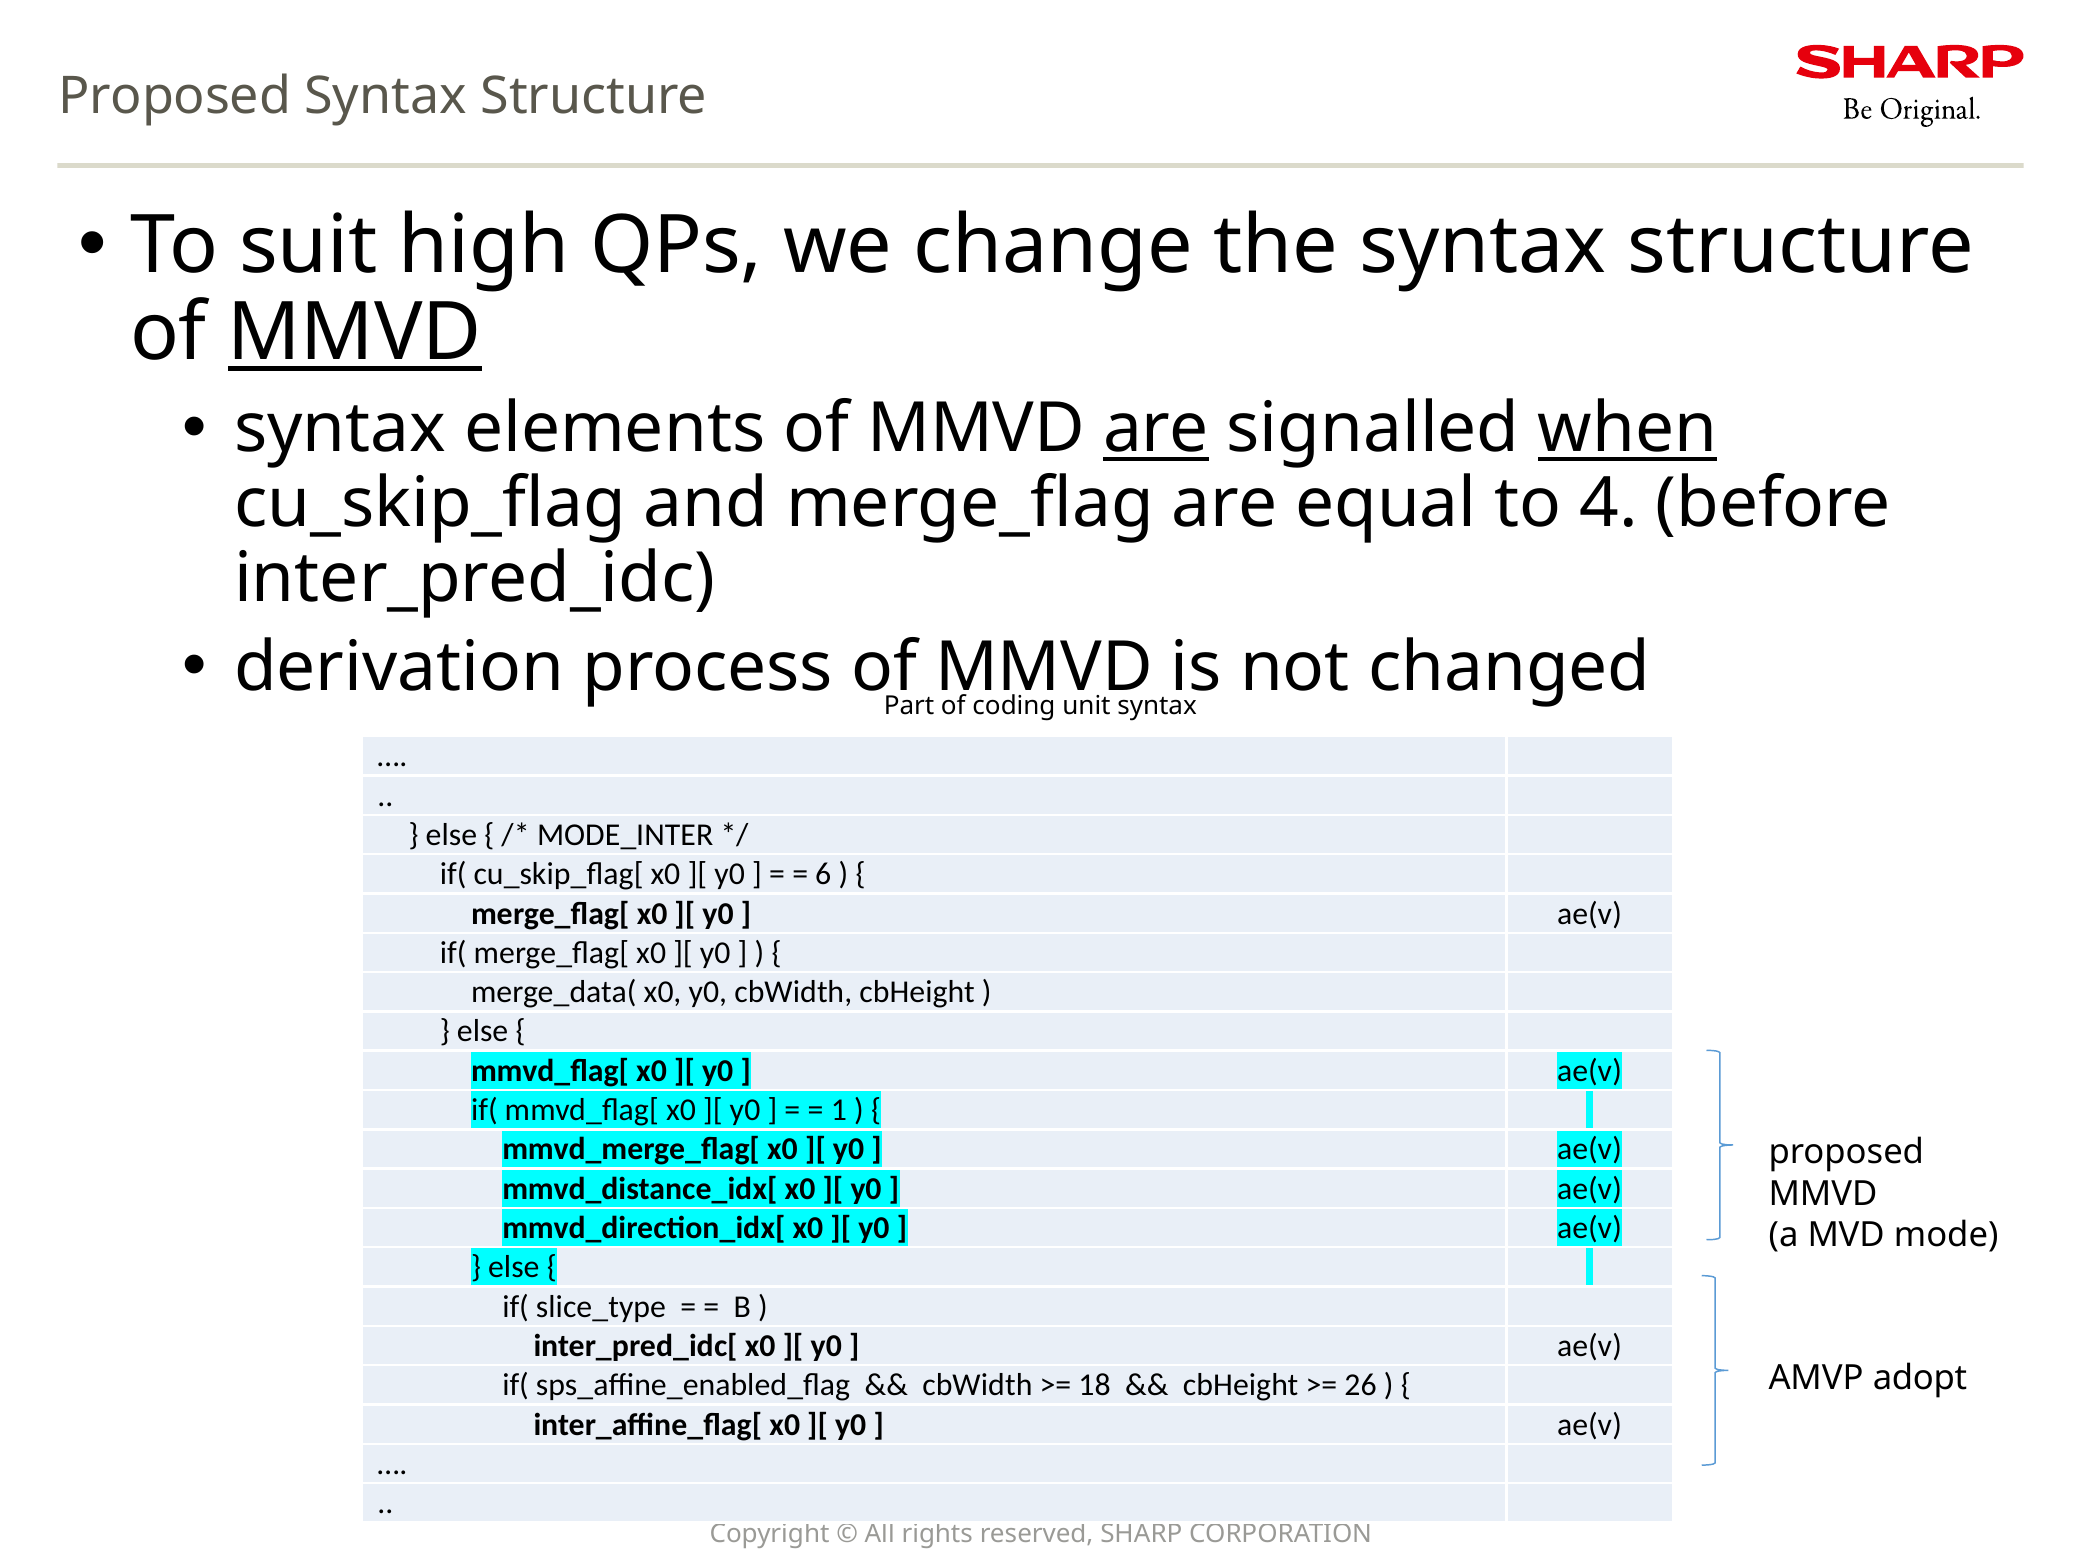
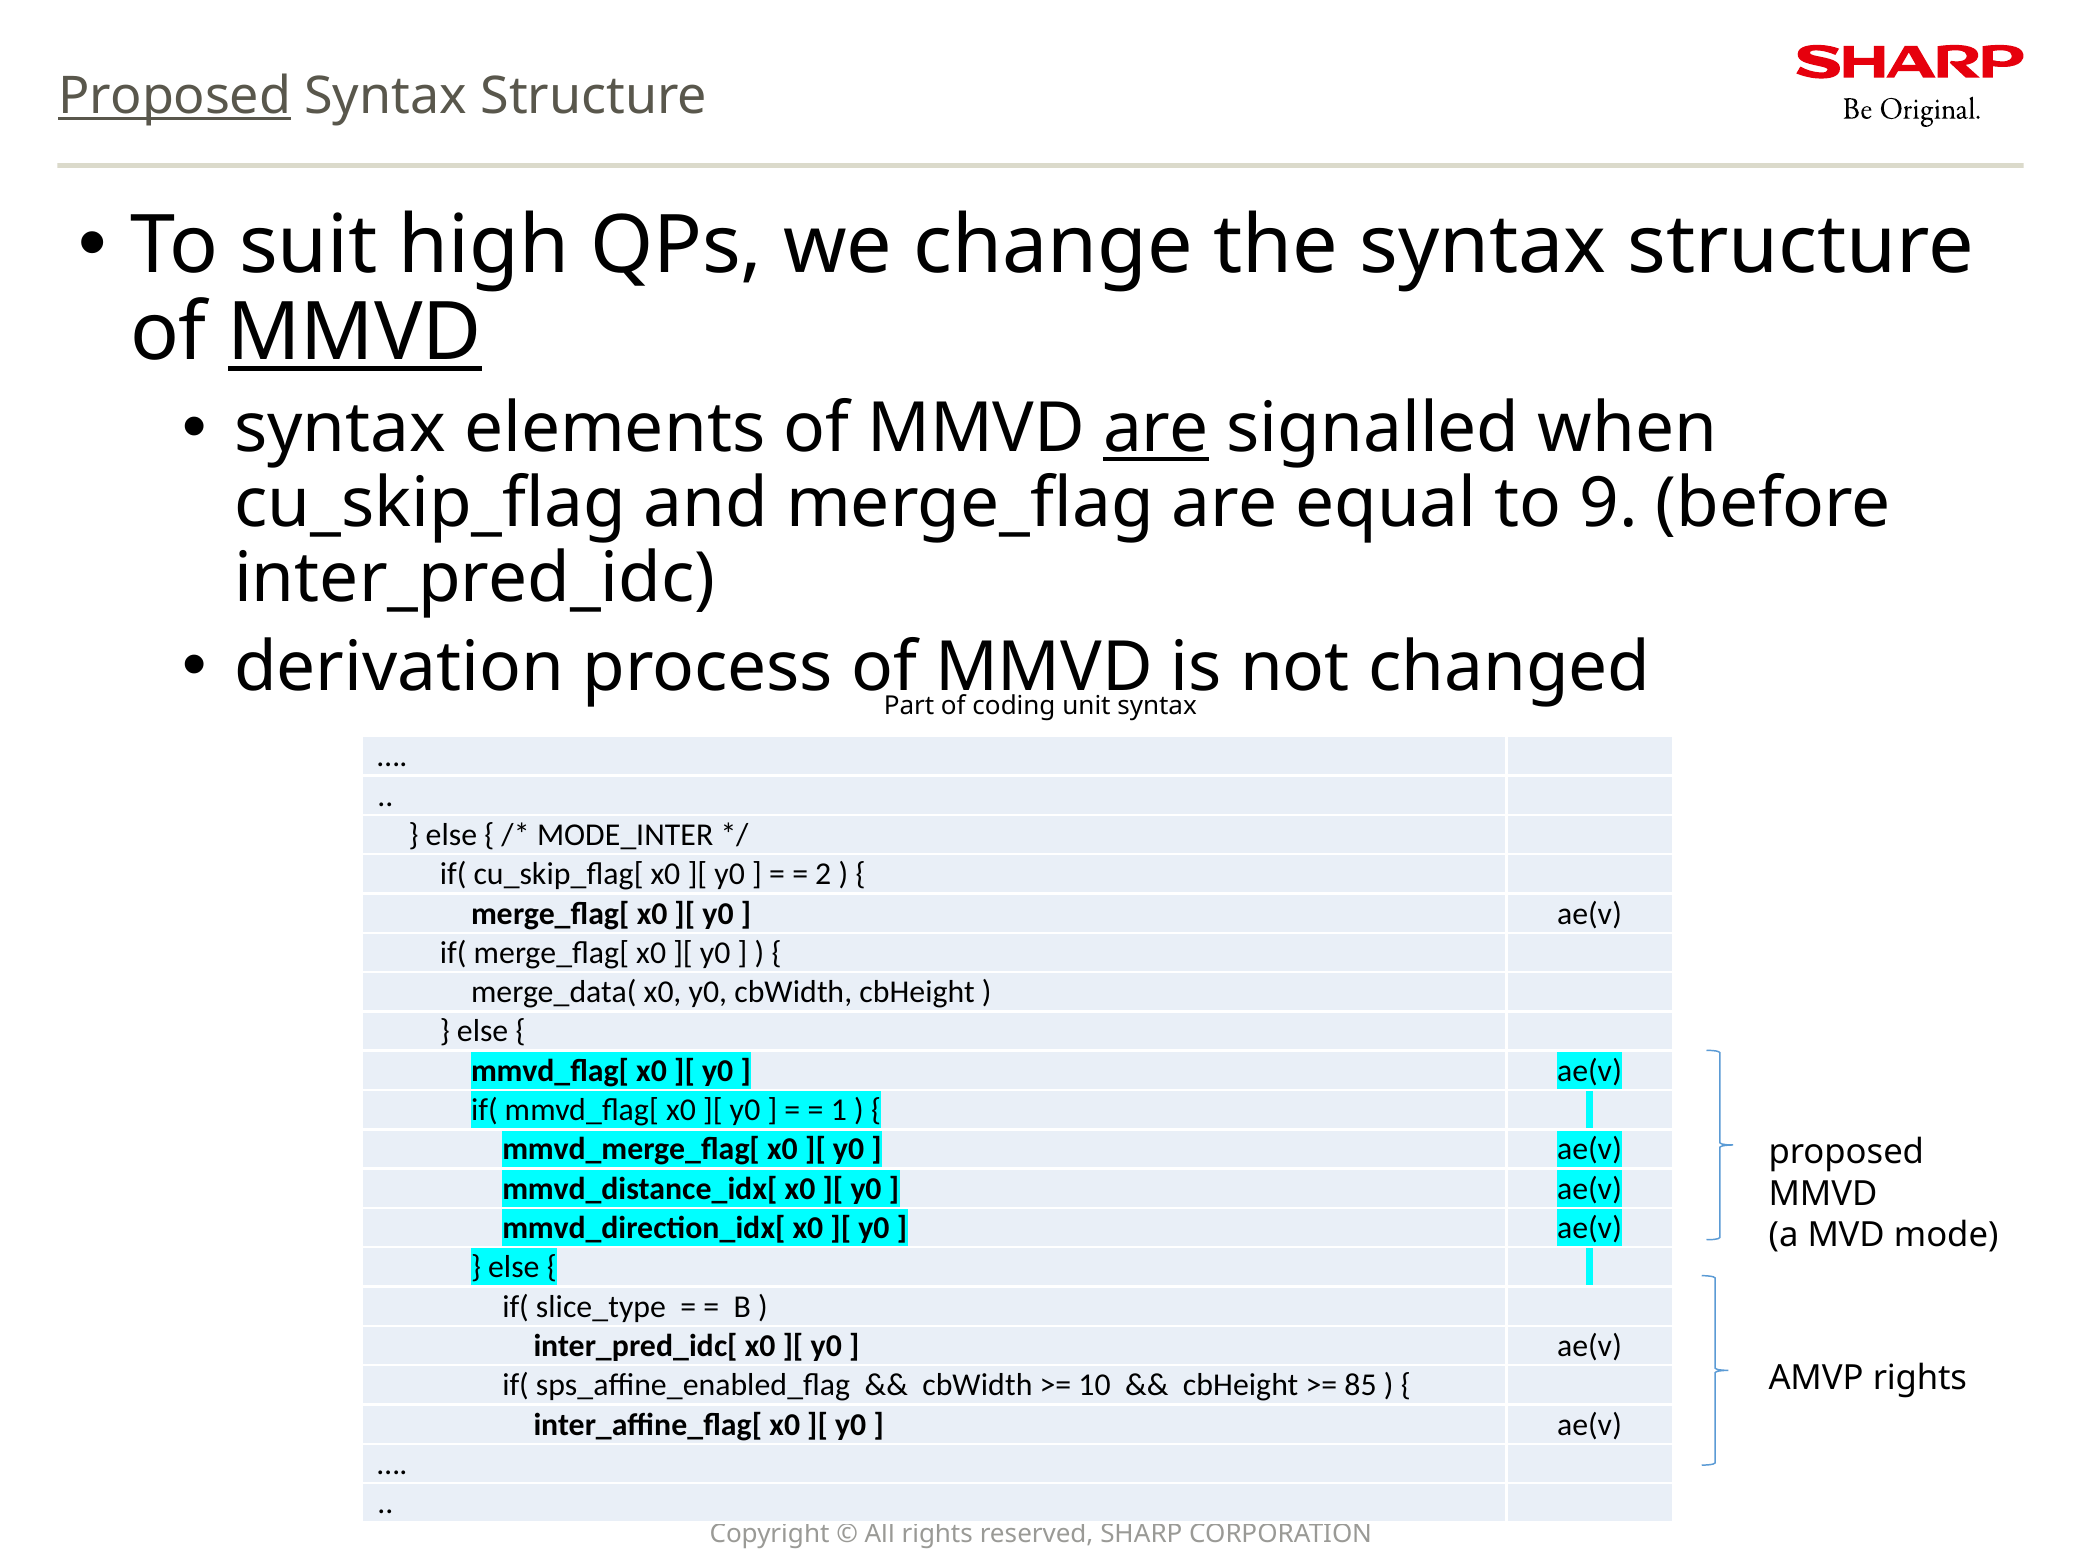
Proposed underline: none -> present (175, 96)
when underline: present -> none (1627, 429)
4: 4 -> 9 (1609, 504)
6: 6 -> 2 (823, 875)
AMVP adopt: adopt -> rights (1920, 1378)
18: 18 -> 10 (1095, 1386)
26: 26 -> 85 (1360, 1386)
